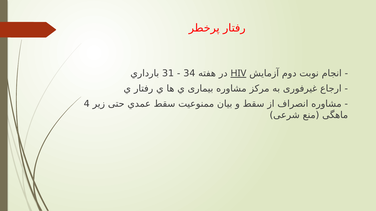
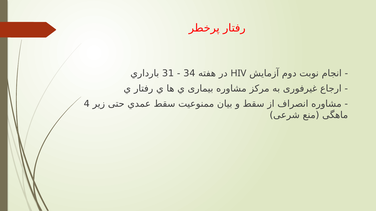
HIV underline: present -> none (238, 74)
